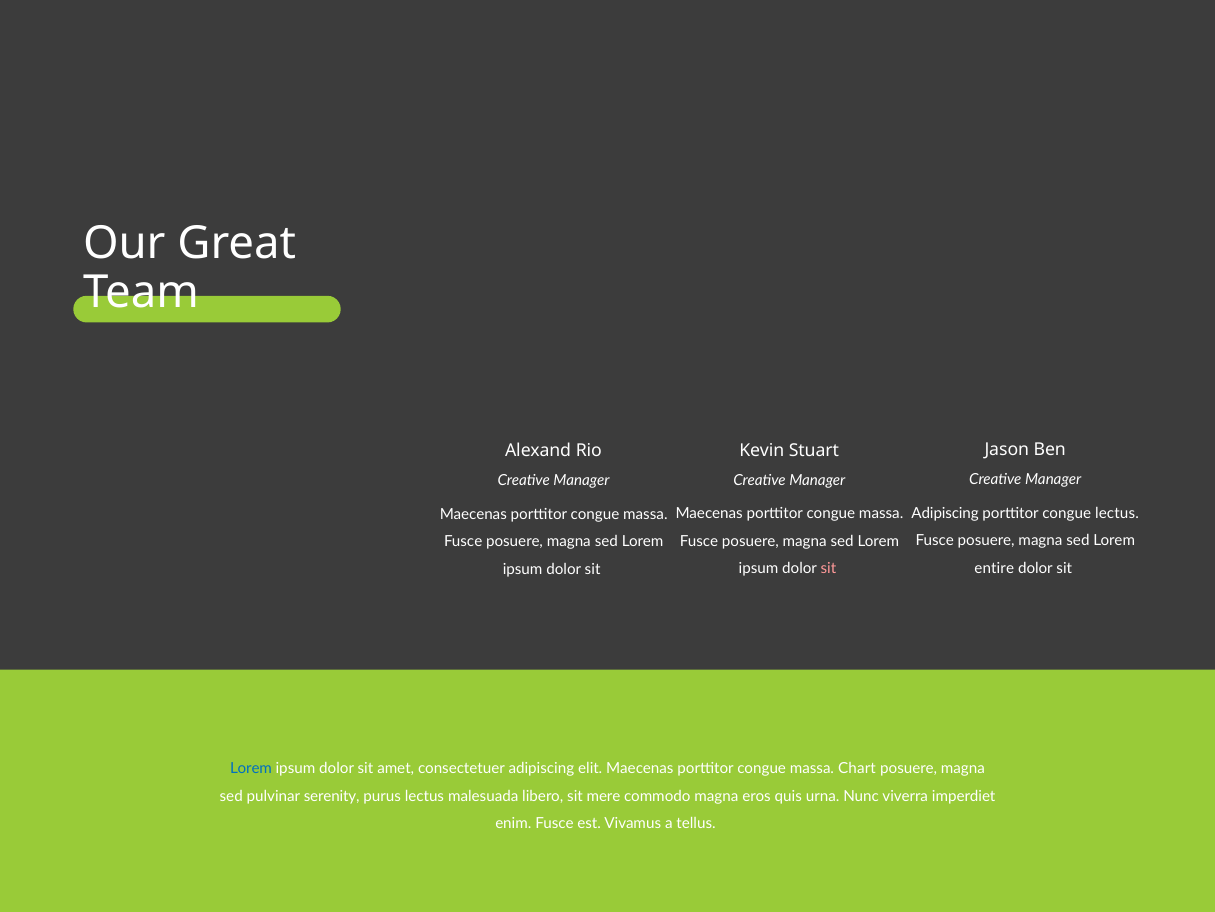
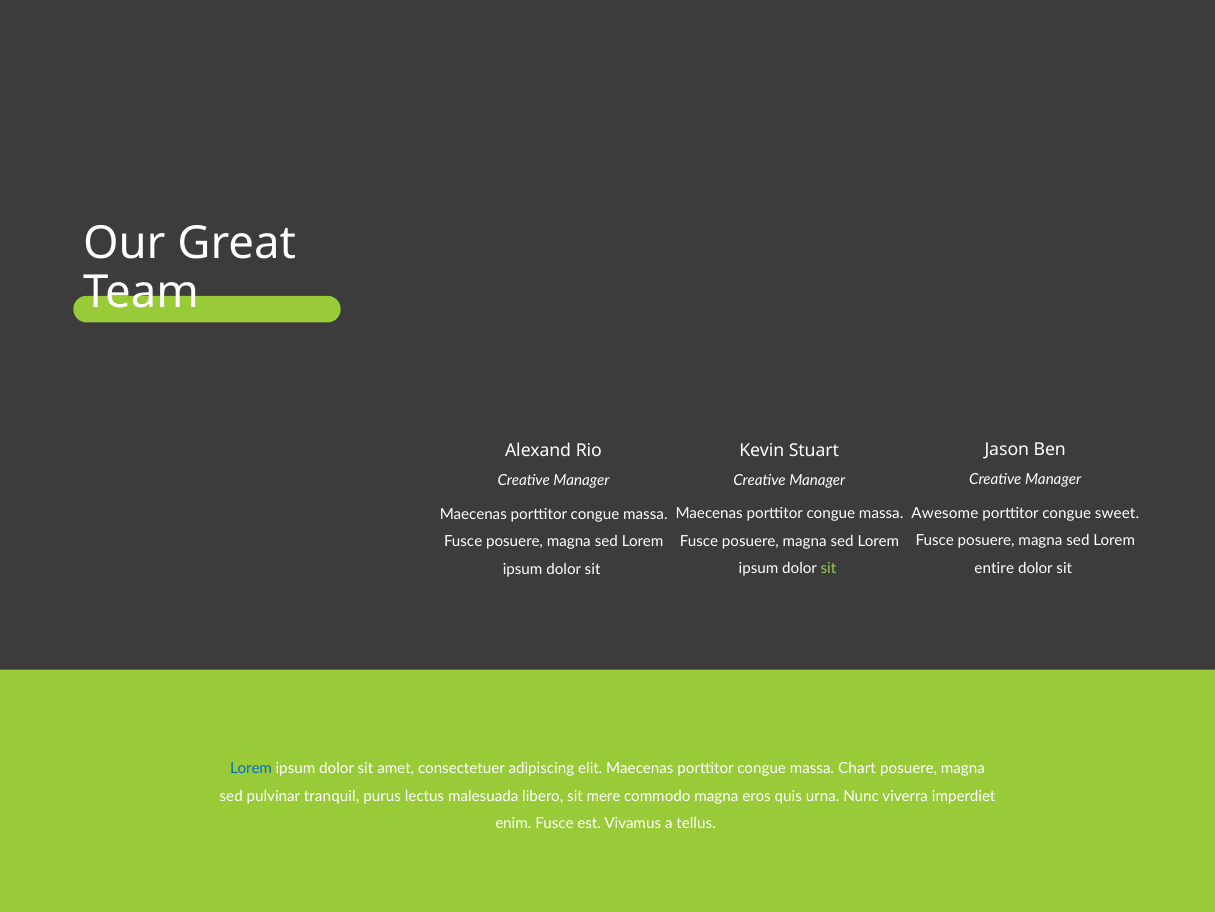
Adipiscing: Adipiscing -> Awesome (945, 513)
congue lectus: lectus -> sweet (1117, 513)
sit colour: pink -> light green (828, 568)
serenity: serenity -> tranquil (332, 795)
